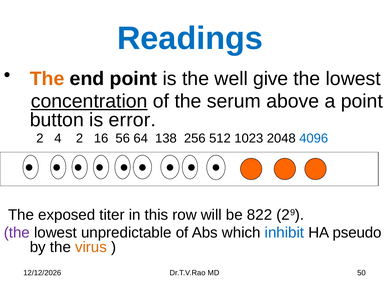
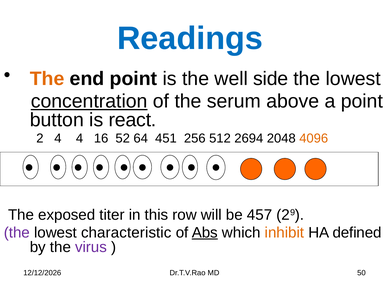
give: give -> side (271, 79)
error: error -> react (132, 120)
4 2: 2 -> 4 (79, 138)
56: 56 -> 52 (123, 138)
138: 138 -> 451 (166, 138)
1023: 1023 -> 2694 (249, 138)
4096 colour: blue -> orange (314, 138)
822: 822 -> 457 (260, 215)
unpredictable: unpredictable -> characteristic (126, 232)
Abs underline: none -> present (205, 232)
inhibit colour: blue -> orange (284, 232)
pseudo: pseudo -> defined (357, 232)
virus colour: orange -> purple (91, 247)
